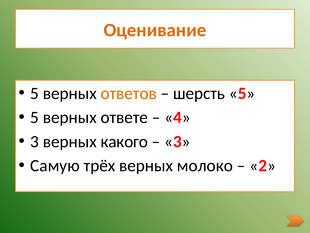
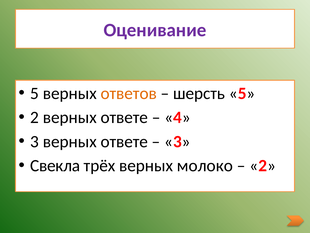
Оценивание colour: orange -> purple (155, 30)
5: 5 -> 2 (35, 117)
3 верных какого: какого -> ответе (124, 141)
Самую: Самую -> Свекла (55, 165)
